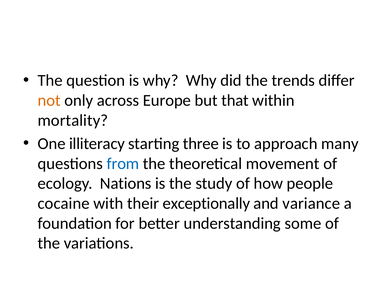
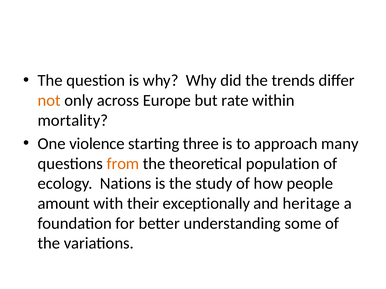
that: that -> rate (235, 101)
illiteracy: illiteracy -> violence (97, 144)
from colour: blue -> orange (123, 164)
movement: movement -> population (283, 164)
cocaine: cocaine -> amount (64, 204)
variance: variance -> heritage (311, 204)
